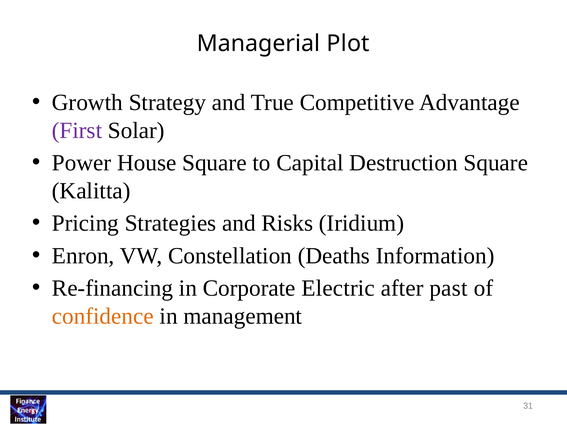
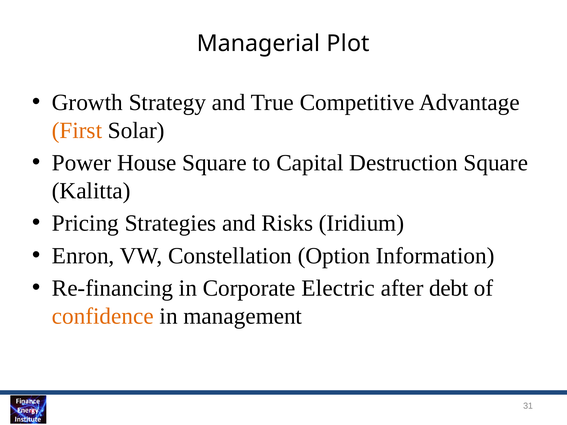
First colour: purple -> orange (77, 130)
Deaths: Deaths -> Option (334, 256)
past: past -> debt (449, 288)
